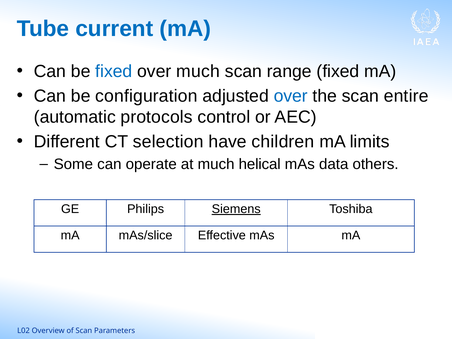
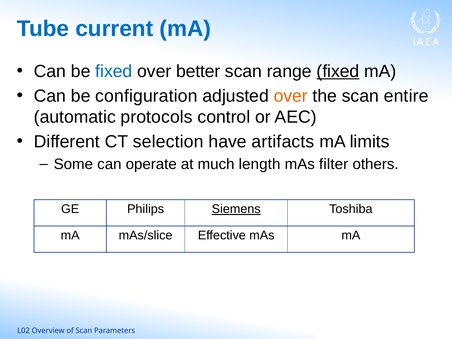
over much: much -> better (198, 71)
fixed underline: none -> present (338, 71)
over colour: blue -> orange (291, 96)
children: children -> artifacts (283, 142)
helical: helical -> length (260, 164)
data: data -> filter (334, 164)
